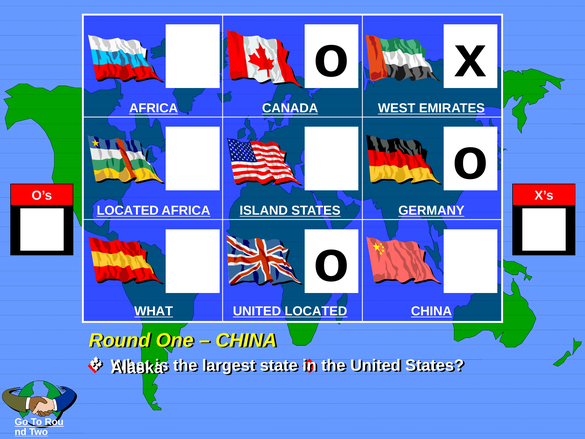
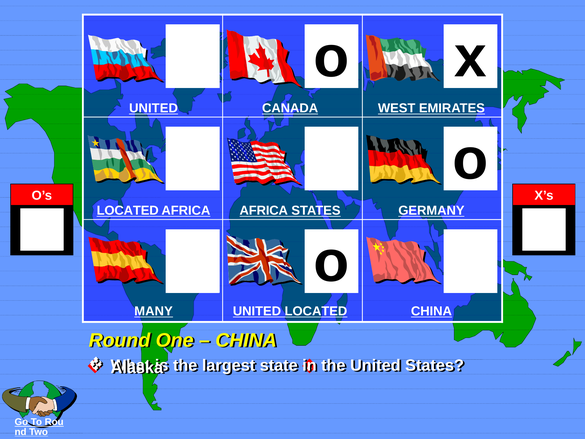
AFRICA: AFRICA -> UNITED (153, 108)
AFRICA ISLAND: ISLAND -> AFRICA (264, 210)
WHAT: WHAT -> MANY (154, 311)
